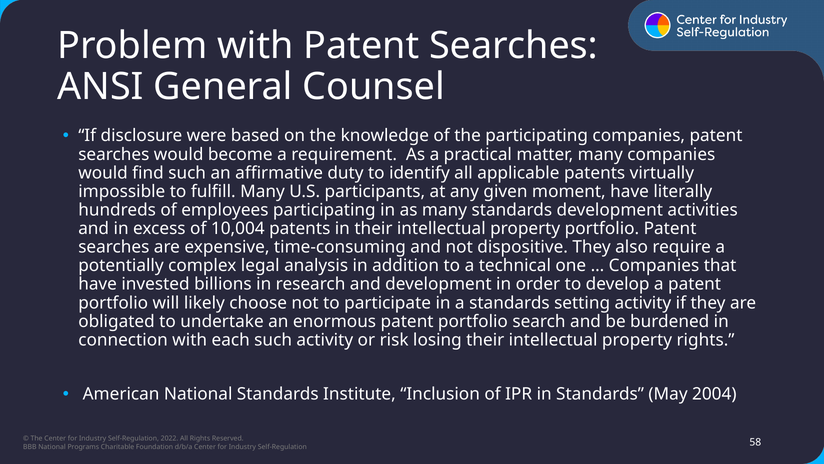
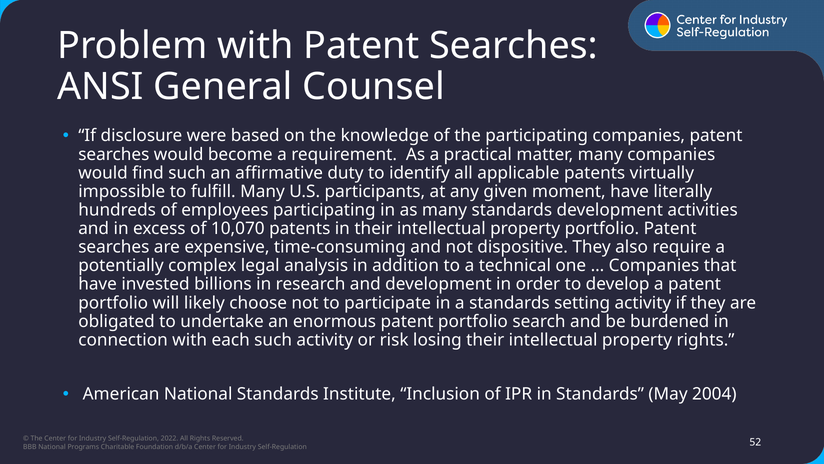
10,004: 10,004 -> 10,070 (238, 228)
58: 58 -> 52 (755, 442)
